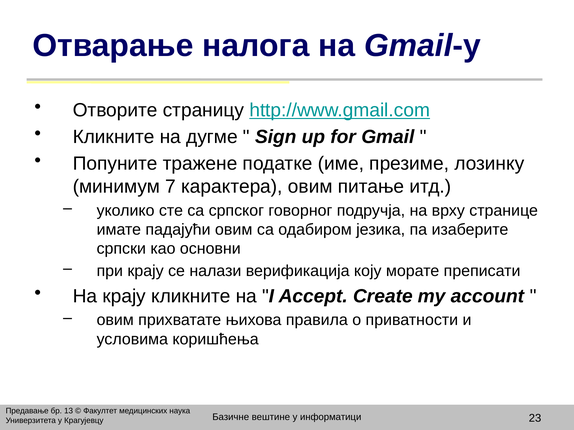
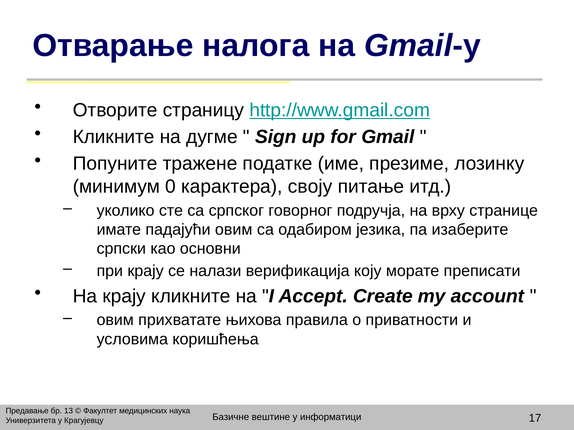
7: 7 -> 0 (171, 187)
карактера овим: овим -> своју (310, 187)
23: 23 -> 17 (535, 419)
